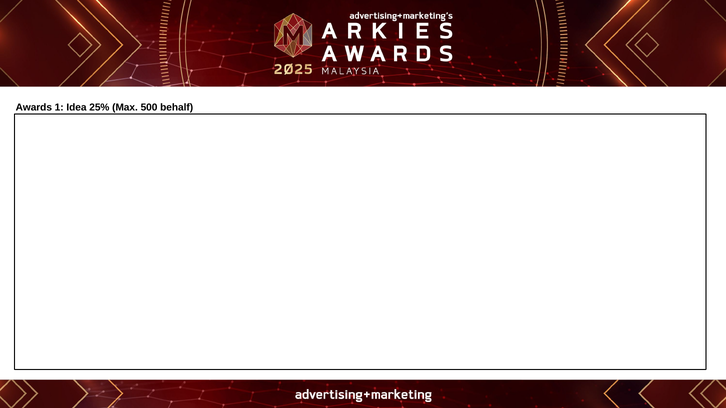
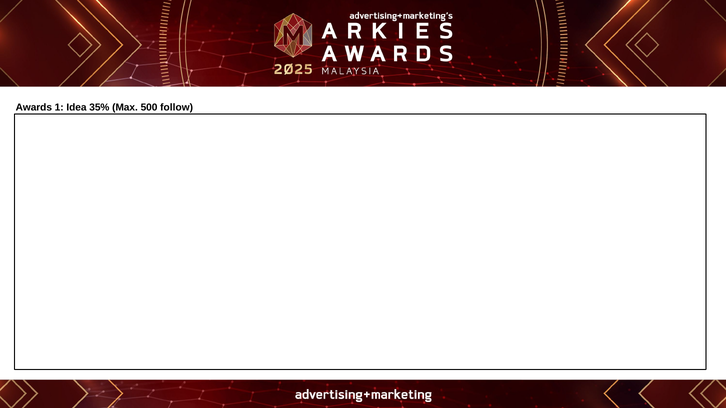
25%: 25% -> 35% (99, 108)
behalf: behalf -> follow (177, 108)
